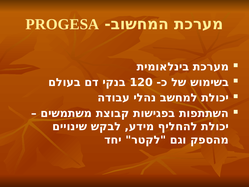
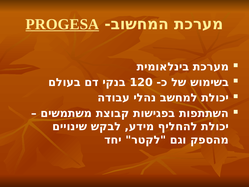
PROGESA underline: none -> present (62, 24)
